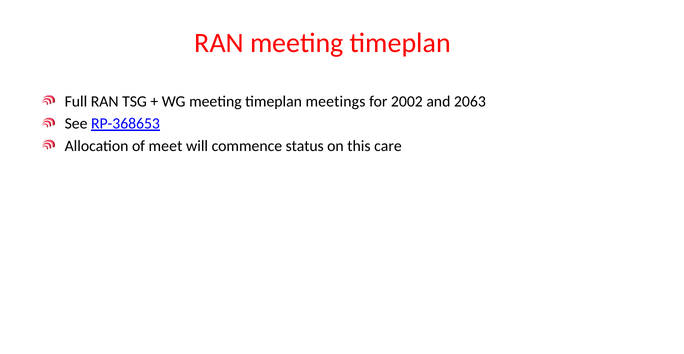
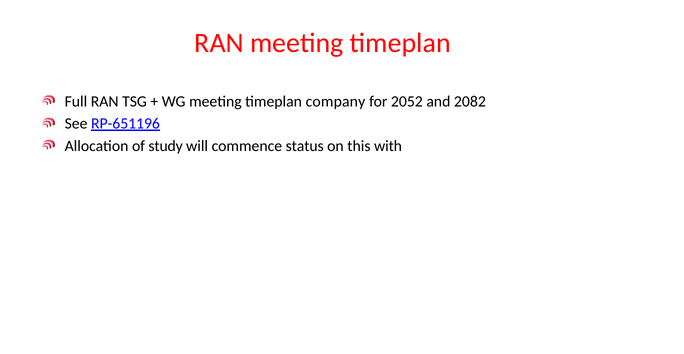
meetings: meetings -> company (335, 102)
2002: 2002 -> 2052 (407, 102)
2063: 2063 -> 2082 (470, 102)
RP-368653: RP-368653 -> RP-651196 (125, 124)
meet: meet -> study (166, 146)
care: care -> with (388, 146)
